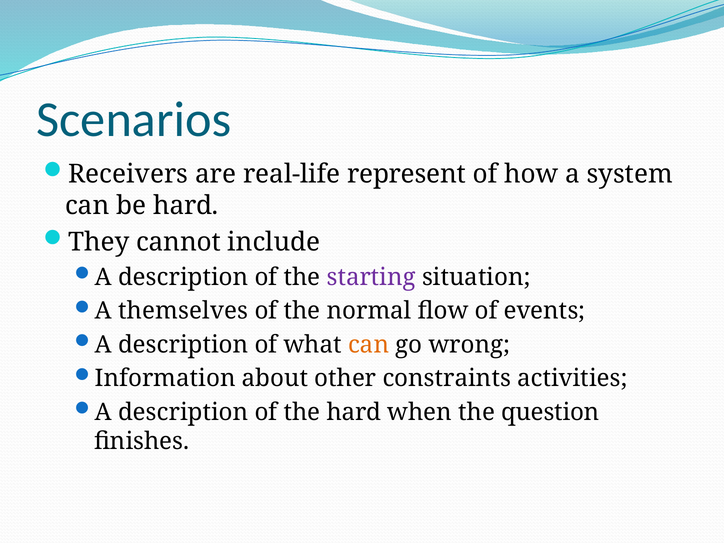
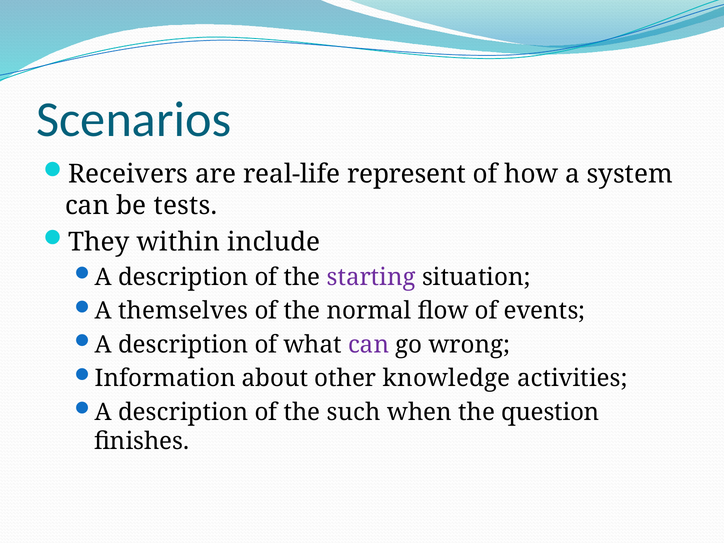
be hard: hard -> tests (186, 206)
cannot: cannot -> within (178, 242)
can colour: orange -> purple (369, 345)
constraints: constraints -> knowledge (447, 378)
the hard: hard -> such (354, 412)
